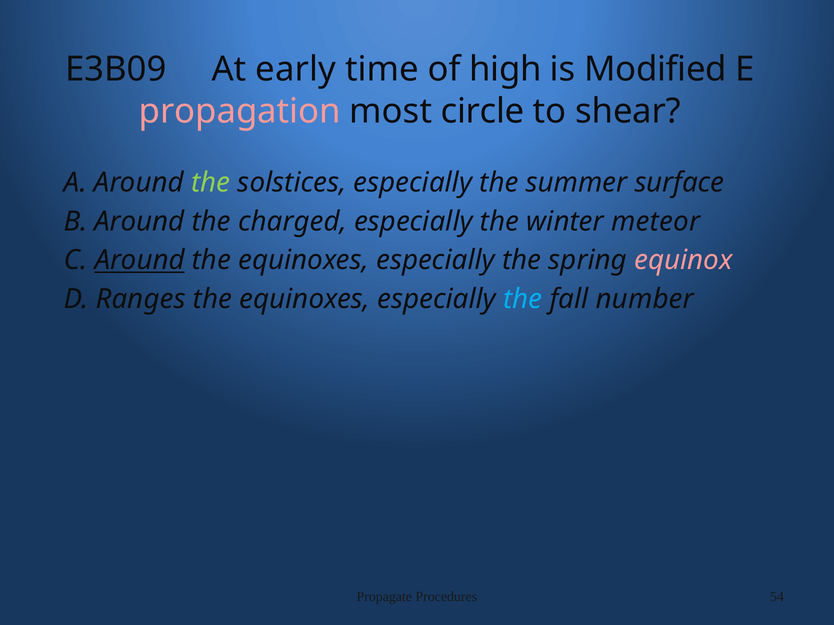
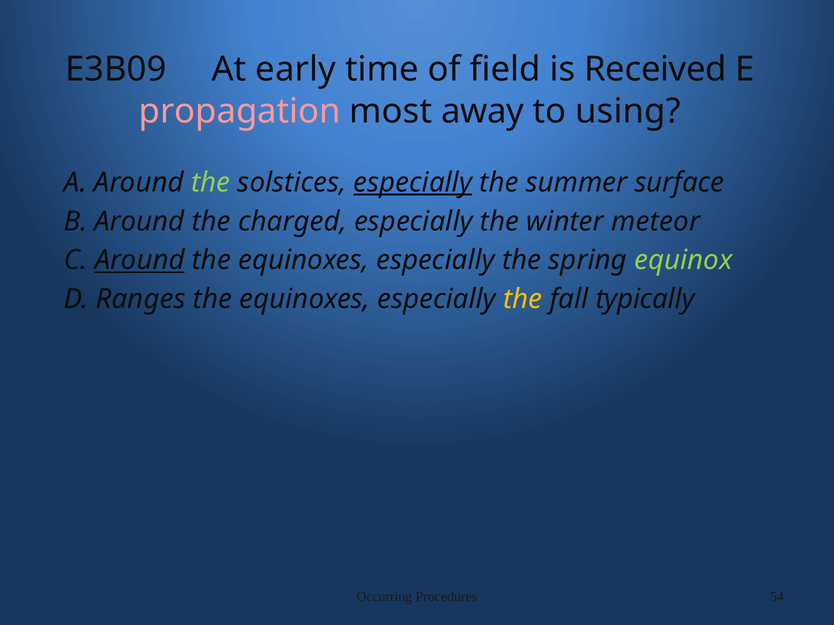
high: high -> field (505, 69)
Modified: Modified -> Received (655, 69)
circle: circle -> away (483, 111)
shear: shear -> using (628, 111)
especially underline: none -> present (413, 183)
equinox colour: pink -> light green (683, 260)
the colour: light blue -> yellow (523, 299)
number: number -> typically (645, 299)
Propagate: Propagate -> Occurring (384, 597)
